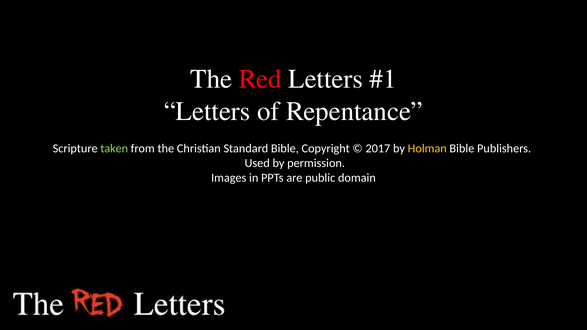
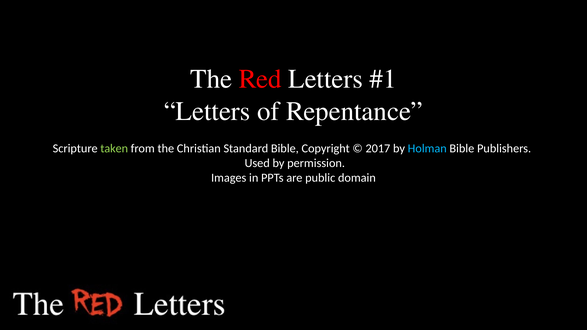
Holman colour: yellow -> light blue (427, 149)
